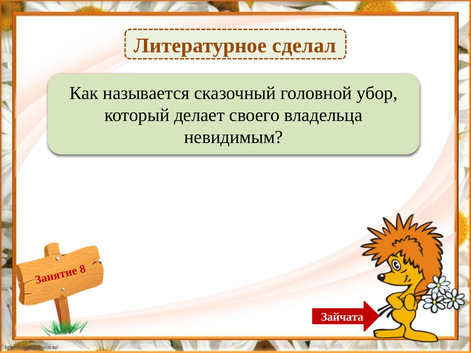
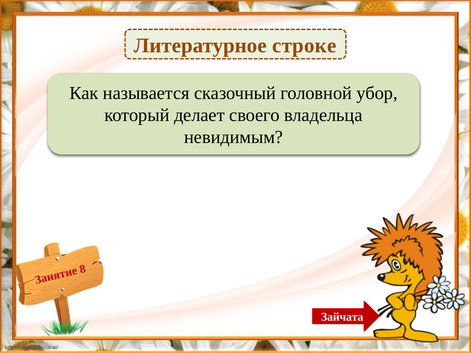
сделал: сделал -> строке (304, 46)
